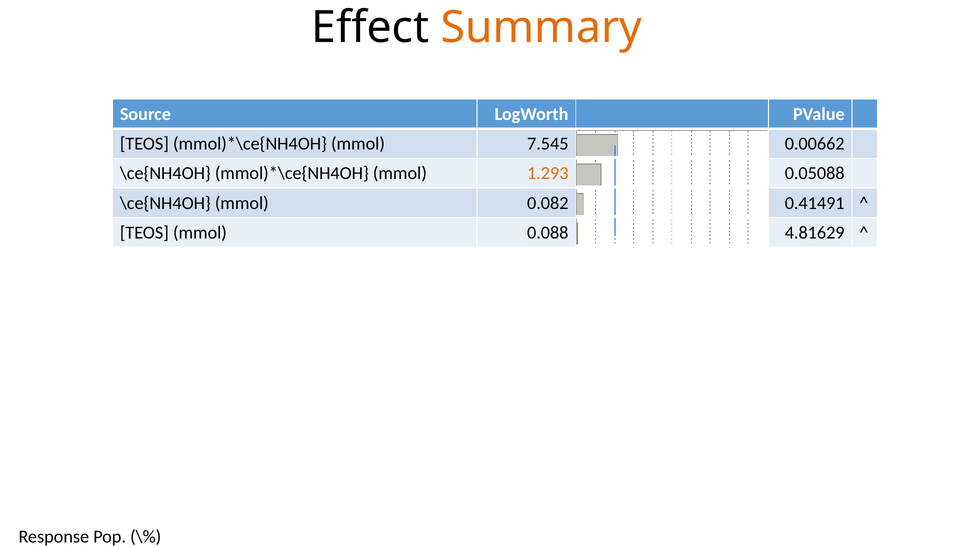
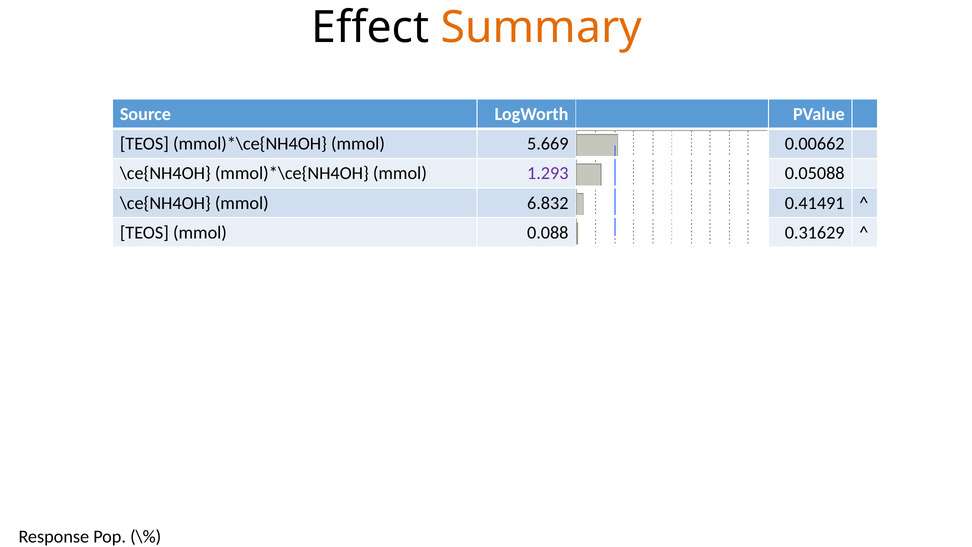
7.545: 7.545 -> 5.669 (548, 144)
1.293 colour: orange -> purple (548, 173)
0.082: 0.082 -> 6.832 (548, 203)
4.81629: 4.81629 -> 0.31629 (815, 232)
